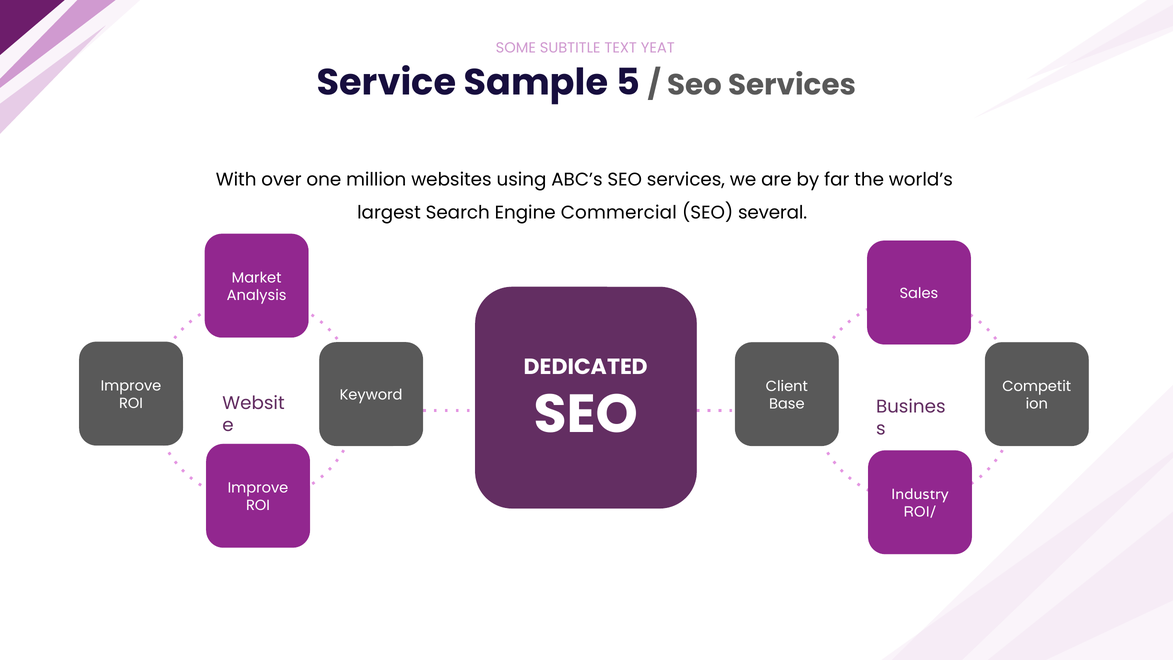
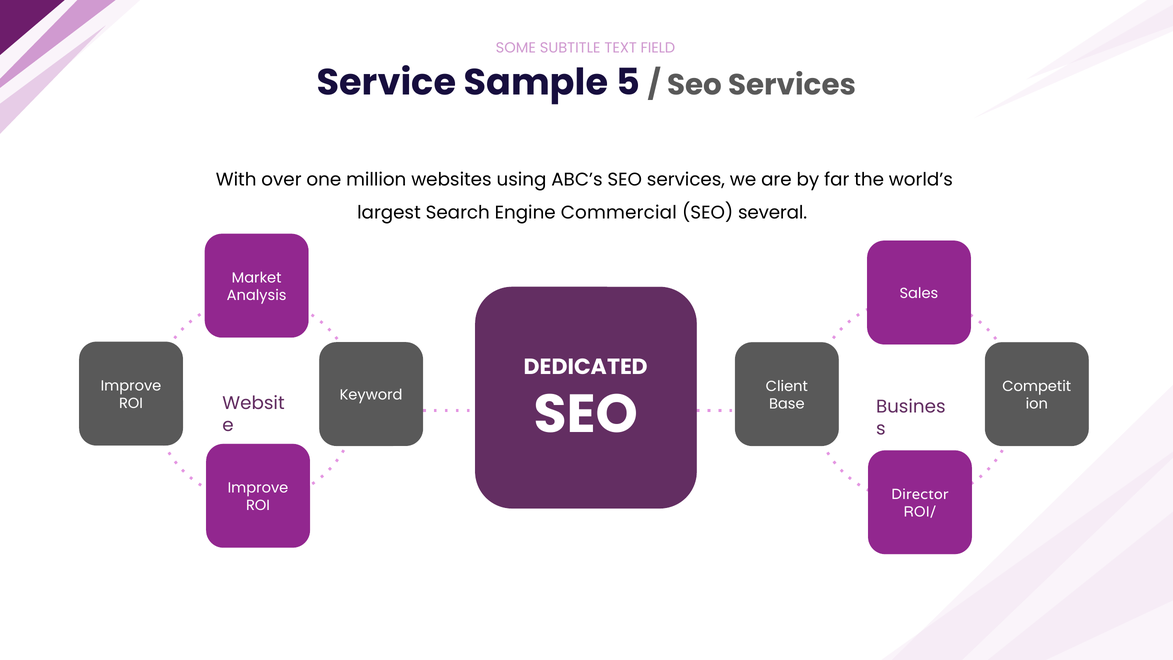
YEAT: YEAT -> FIELD (658, 48)
Industry: Industry -> Director (920, 494)
